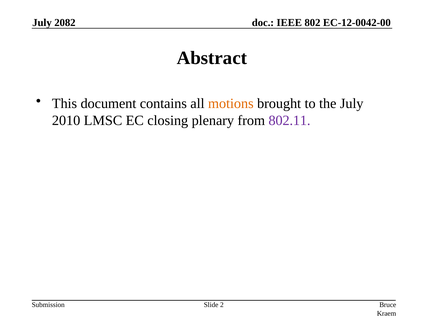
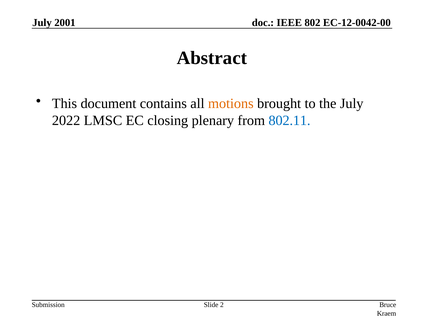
2082: 2082 -> 2001 (65, 23)
2010: 2010 -> 2022 (66, 120)
802.11 colour: purple -> blue (290, 120)
